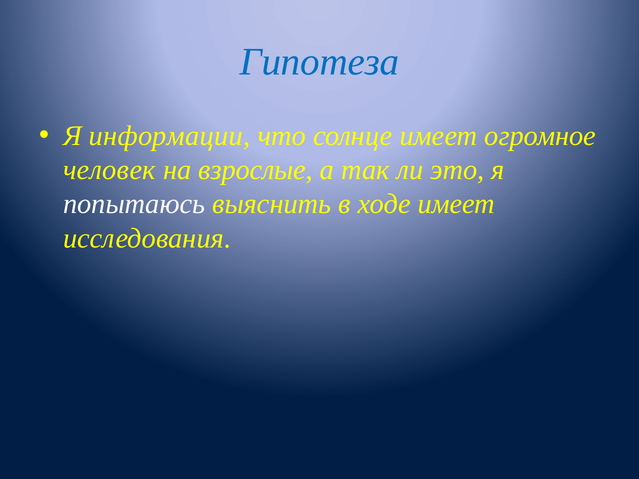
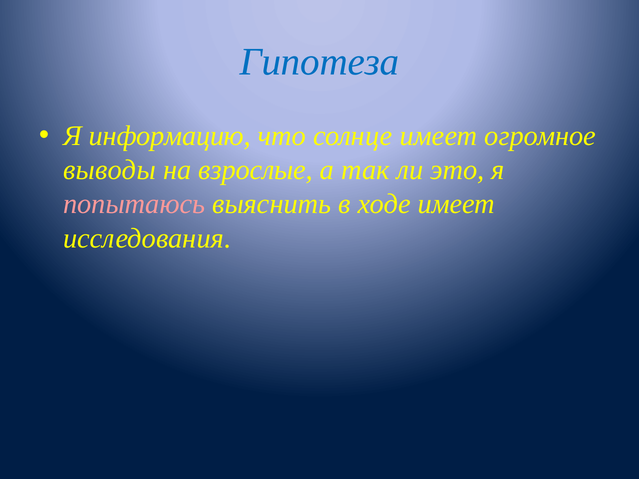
информации: информации -> информацию (170, 136)
человек: человек -> выводы (109, 170)
попытаюсь colour: white -> pink (134, 204)
